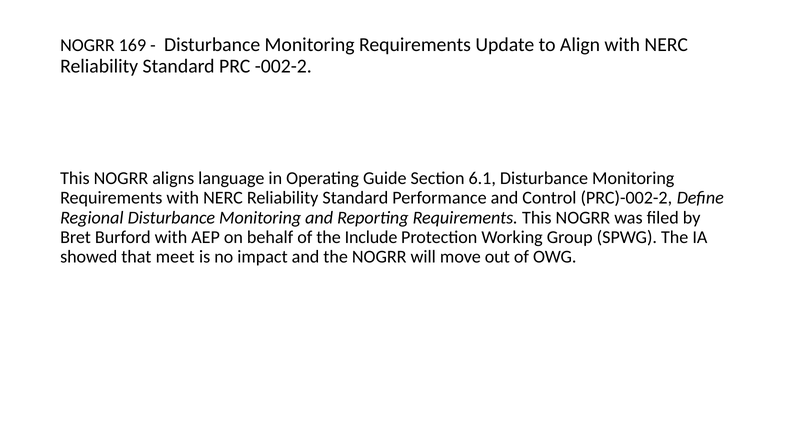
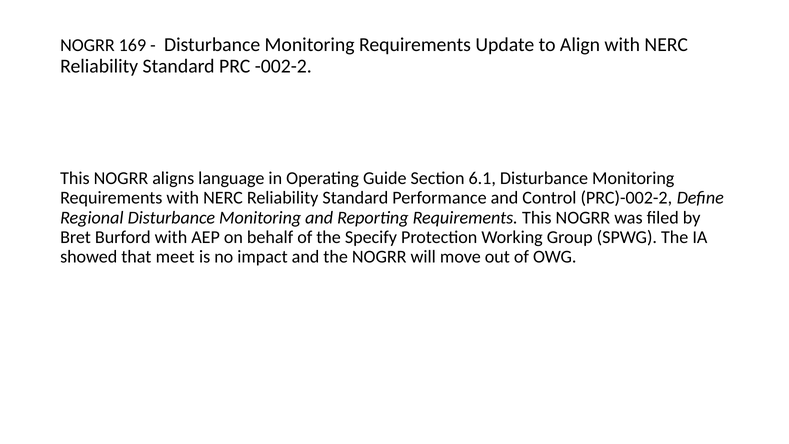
Include: Include -> Specify (371, 237)
